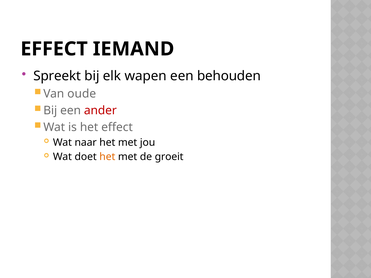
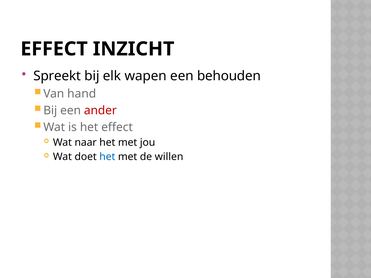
IEMAND: IEMAND -> INZICHT (134, 49)
oude: oude -> hand (82, 94)
het colour: orange -> blue (107, 157)
groeit: groeit -> willen (169, 157)
